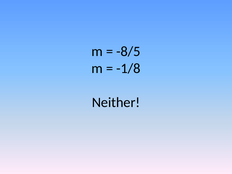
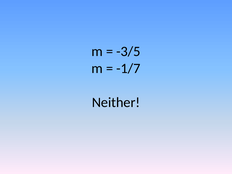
-8/5: -8/5 -> -3/5 (128, 51)
-1/8: -1/8 -> -1/7 (128, 68)
